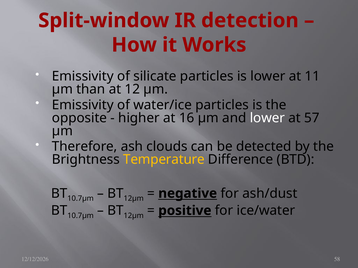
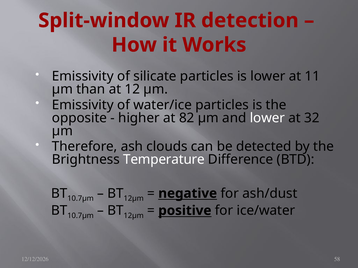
16: 16 -> 82 (187, 118)
57: 57 -> 32 (312, 118)
Temperature colour: yellow -> white (164, 160)
